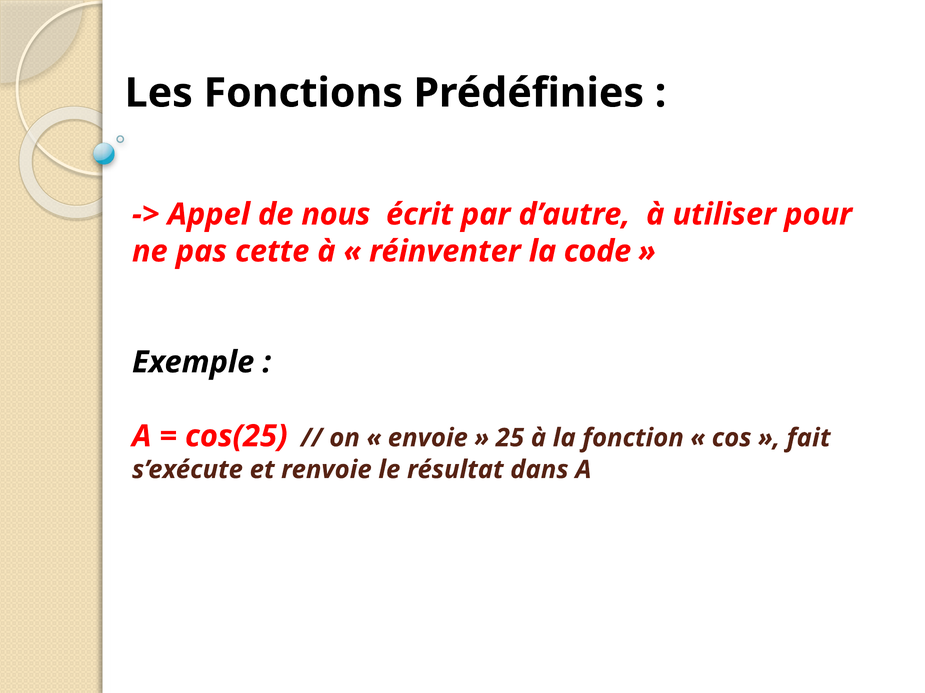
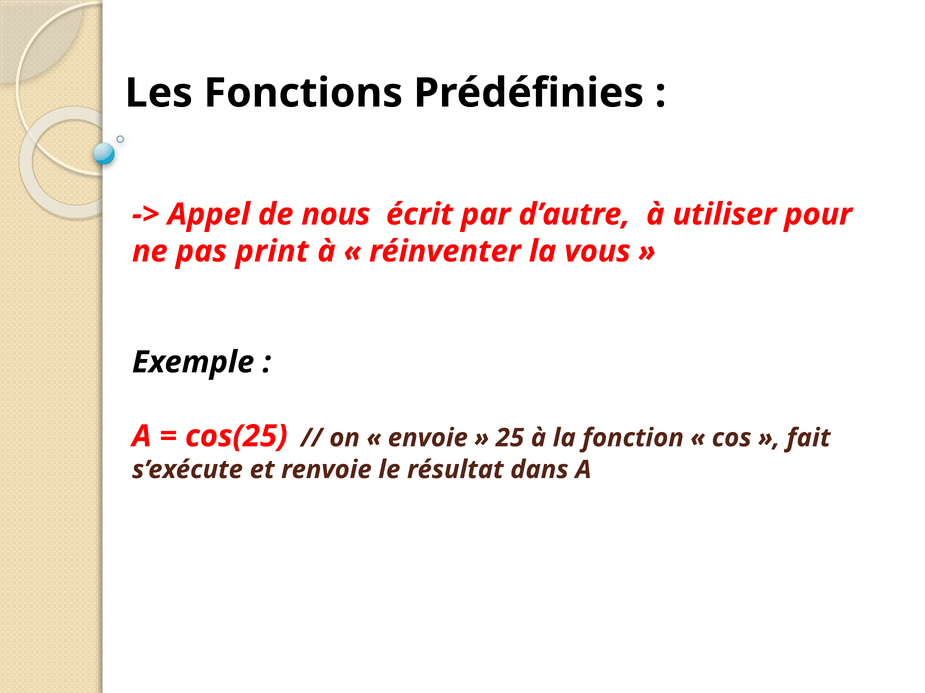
cette: cette -> print (272, 252)
code: code -> vous (597, 252)
